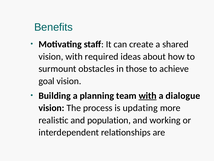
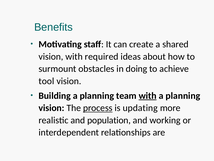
those: those -> doing (136, 69)
goal: goal -> tool (46, 81)
dialogue: dialogue -> planning (183, 95)
process underline: none -> present (98, 108)
